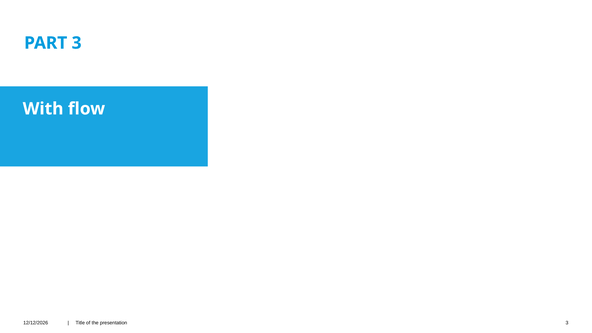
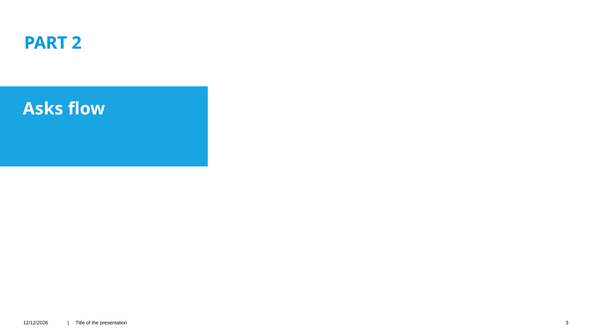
PART 3: 3 -> 2 (77, 43)
With: With -> Asks (43, 109)
